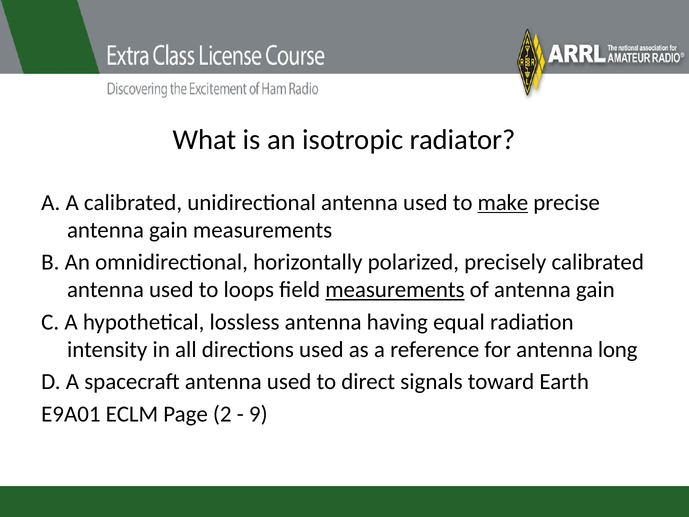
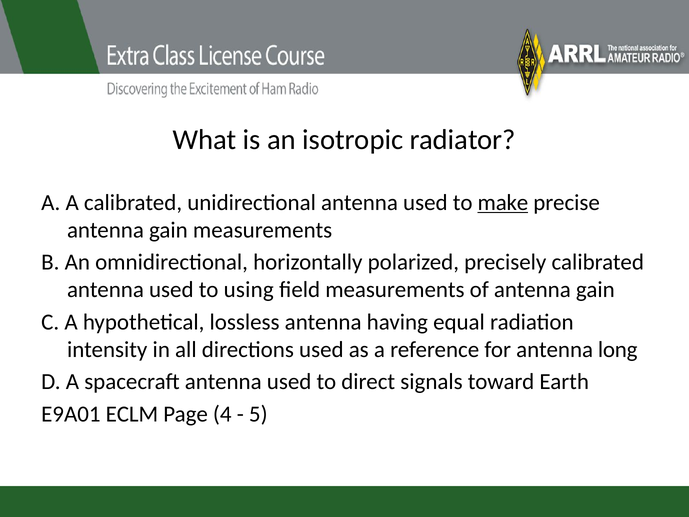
loops: loops -> using (249, 290)
measurements underline: present -> none (395, 290)
2: 2 -> 4 (222, 414)
9: 9 -> 5 (258, 414)
